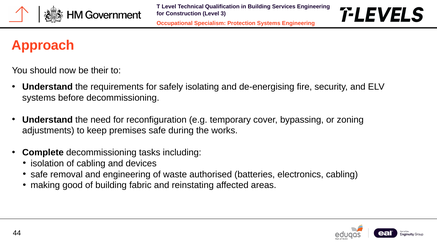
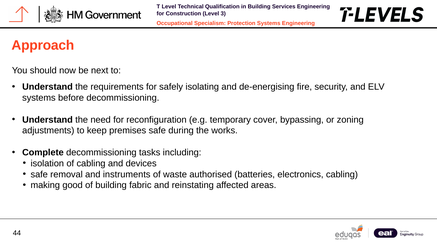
their: their -> next (100, 70)
and engineering: engineering -> instruments (127, 174)
